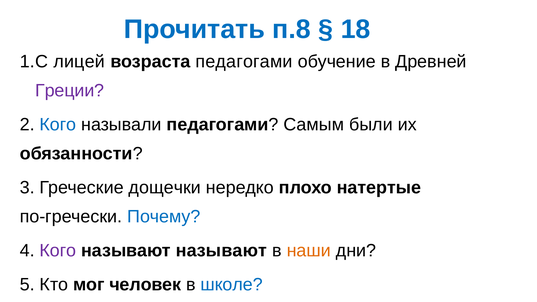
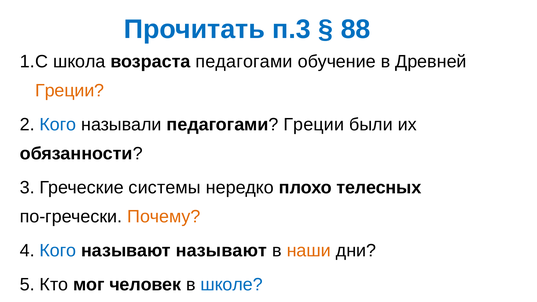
п.8: п.8 -> п.3 (292, 29)
18: 18 -> 88 (356, 29)
лицей: лицей -> школа (79, 62)
Греции colour: purple -> orange (70, 91)
педагогами Самым: Самым -> Греции (314, 125)
дощечки: дощечки -> системы (165, 188)
натертые: натертые -> телесных (379, 188)
Почему colour: blue -> orange (164, 217)
Кого colour: purple -> blue (58, 251)
